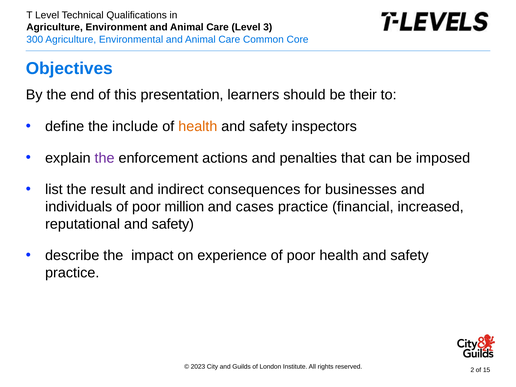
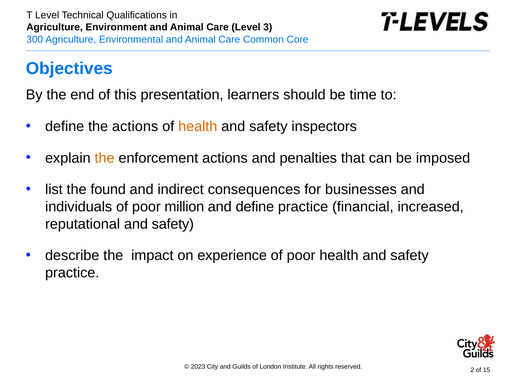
their: their -> time (363, 95)
the include: include -> actions (135, 126)
the colour: purple -> orange (105, 158)
result: result -> found (108, 190)
and cases: cases -> define (255, 207)
